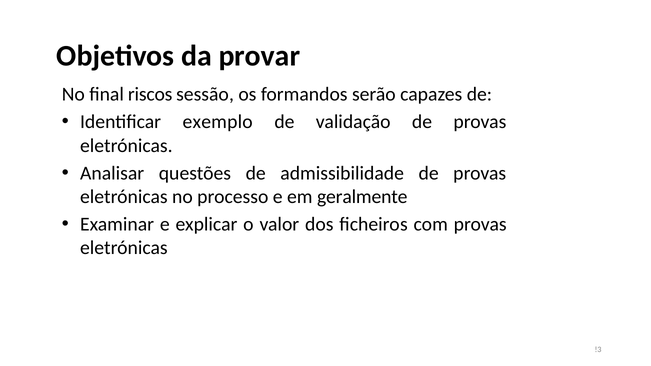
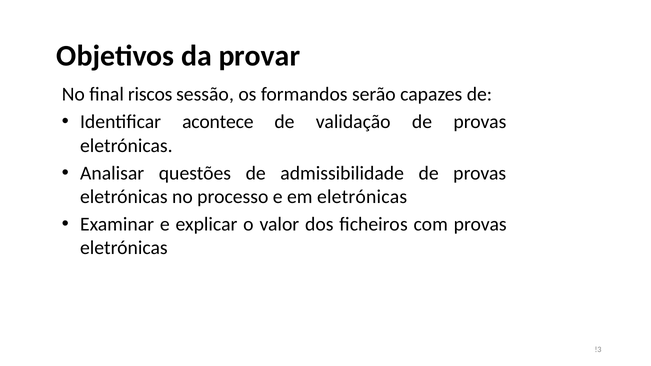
exemplo: exemplo -> acontece (218, 122)
em geralmente: geralmente -> eletrónicas (362, 197)
